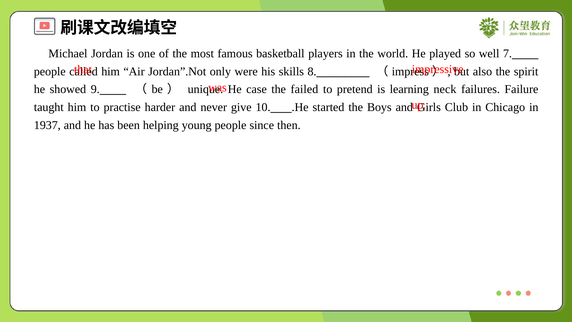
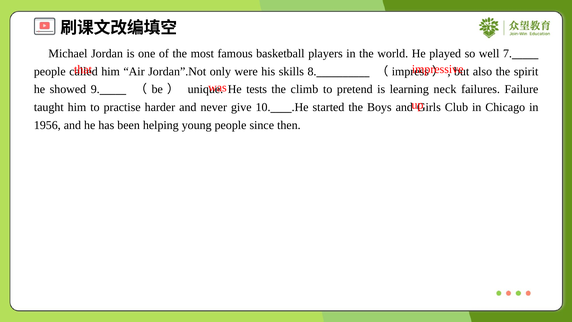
case: case -> tests (257, 89)
failed: failed -> climb (304, 89)
1937: 1937 -> 1956 (47, 125)
